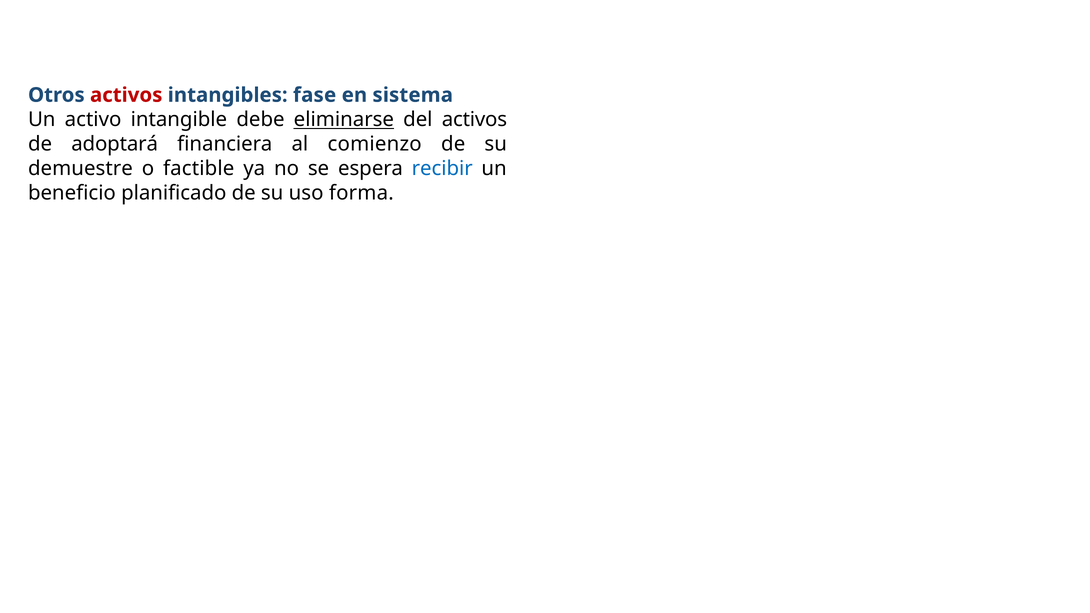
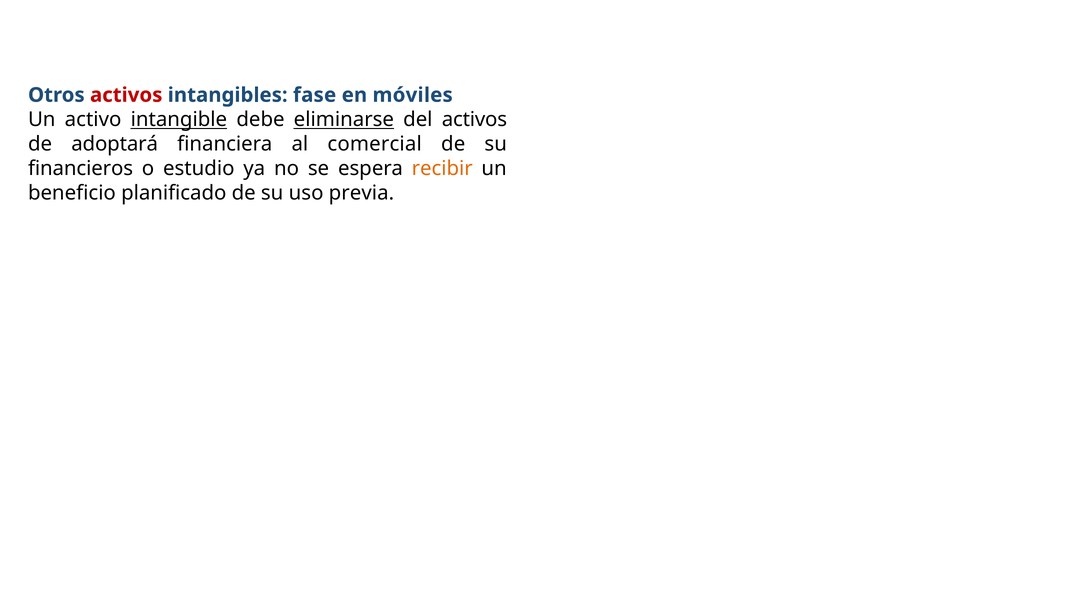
sistema: sistema -> móviles (413, 95)
intangible underline: none -> present (179, 120)
comienzo: comienzo -> comercial (375, 144)
demuestre: demuestre -> financieros (81, 169)
factible: factible -> estudio (199, 169)
recibir colour: blue -> orange (442, 169)
forma: forma -> previa (361, 193)
